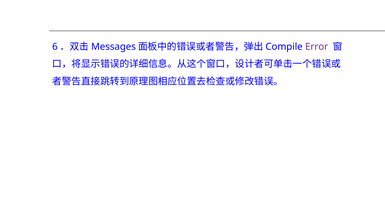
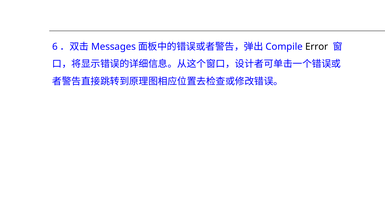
Error colour: purple -> black (317, 47)
